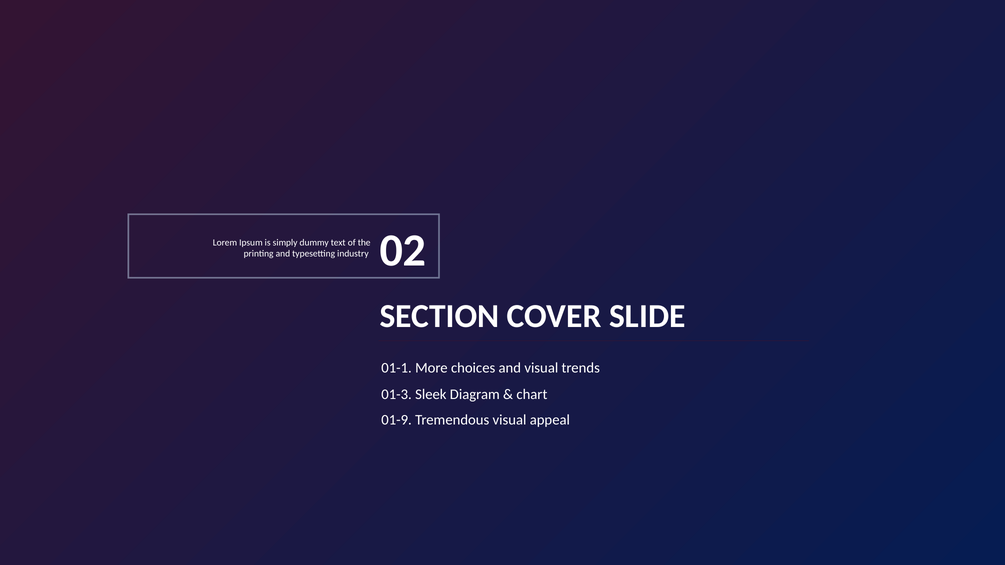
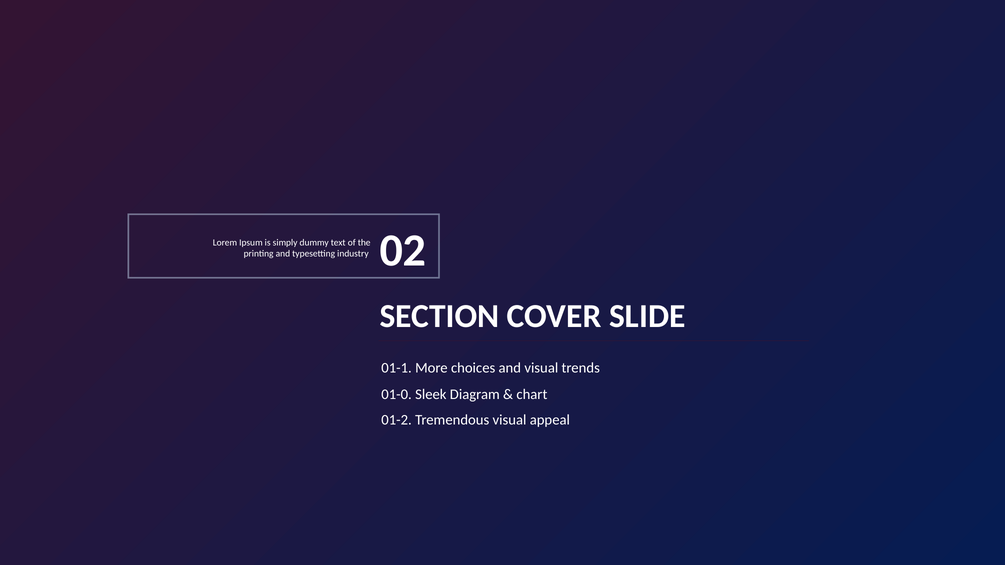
01-3: 01-3 -> 01-0 (397, 394)
01-9: 01-9 -> 01-2 (397, 420)
